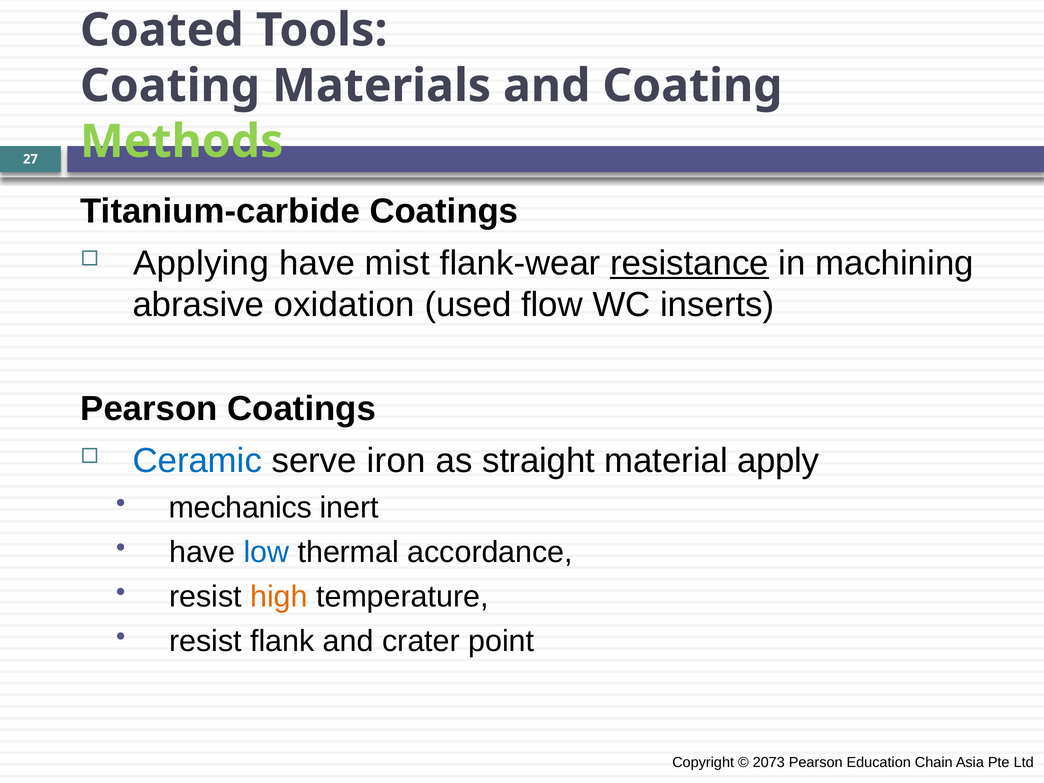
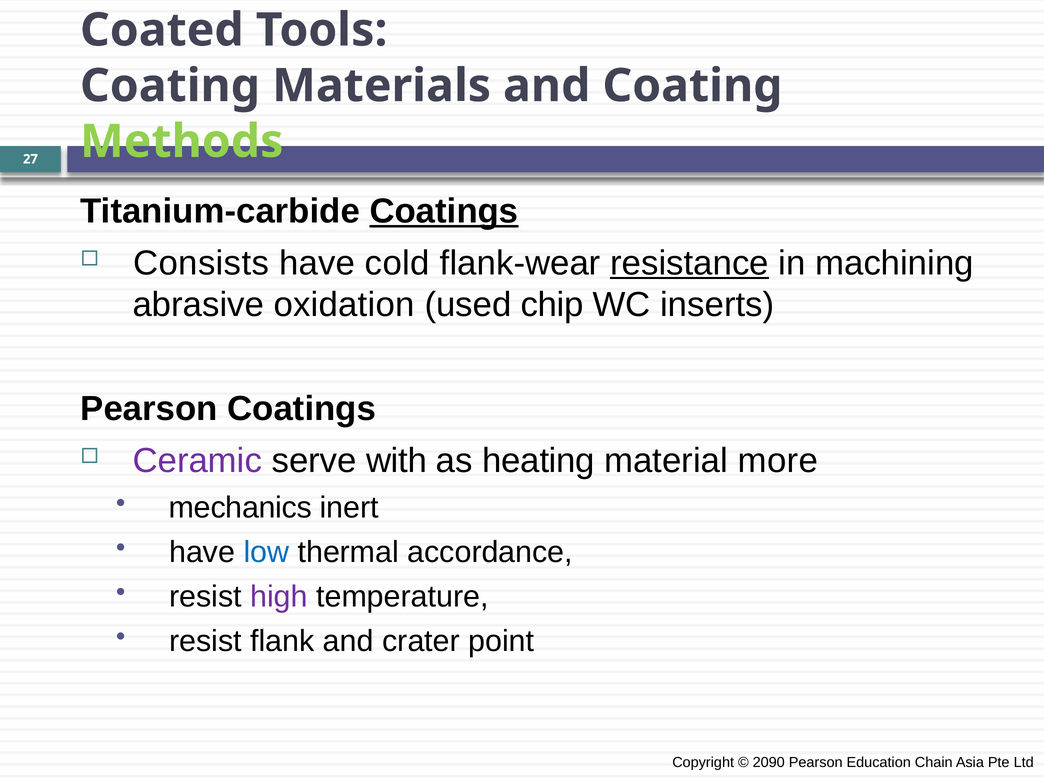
Coatings underline: none -> present (444, 211)
Applying: Applying -> Consists (201, 263)
mist: mist -> cold (397, 263)
flow: flow -> chip (552, 305)
Ceramic colour: blue -> purple (197, 461)
iron: iron -> with (396, 461)
straight: straight -> heating (539, 461)
apply: apply -> more (778, 461)
high colour: orange -> purple (279, 596)
2073: 2073 -> 2090 (769, 763)
